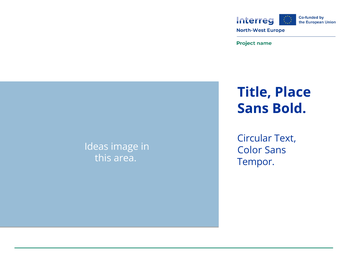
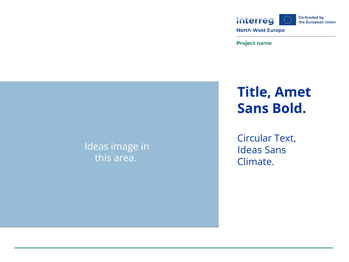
Place: Place -> Amet (293, 92)
Color: Color -> Ideas (250, 150)
Tempor: Tempor -> Climate (256, 162)
